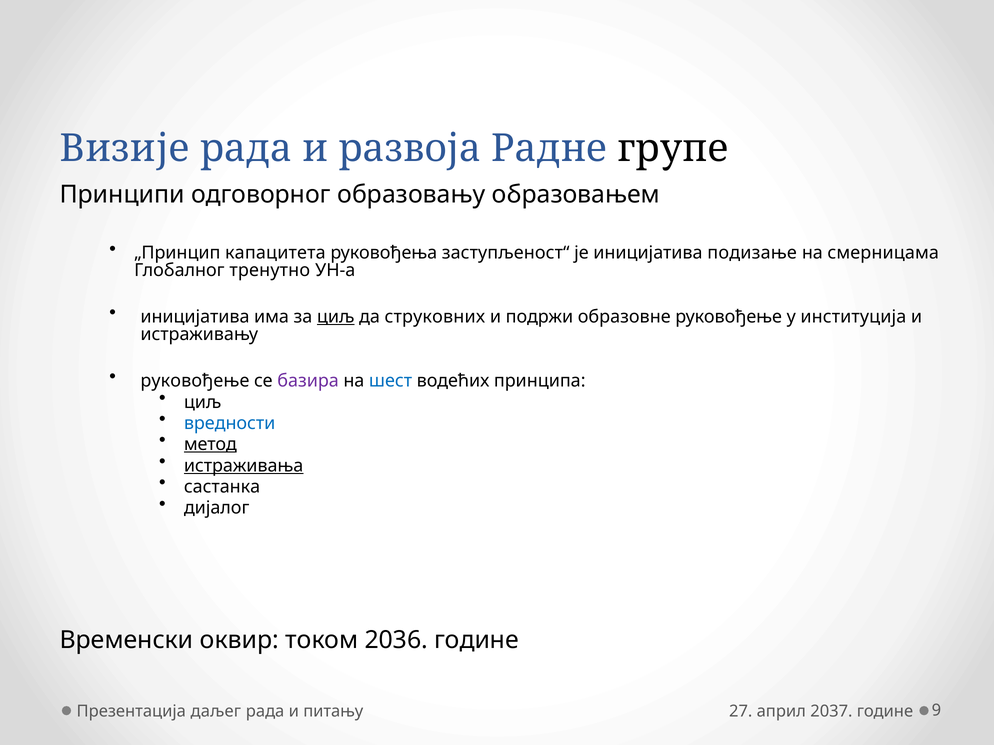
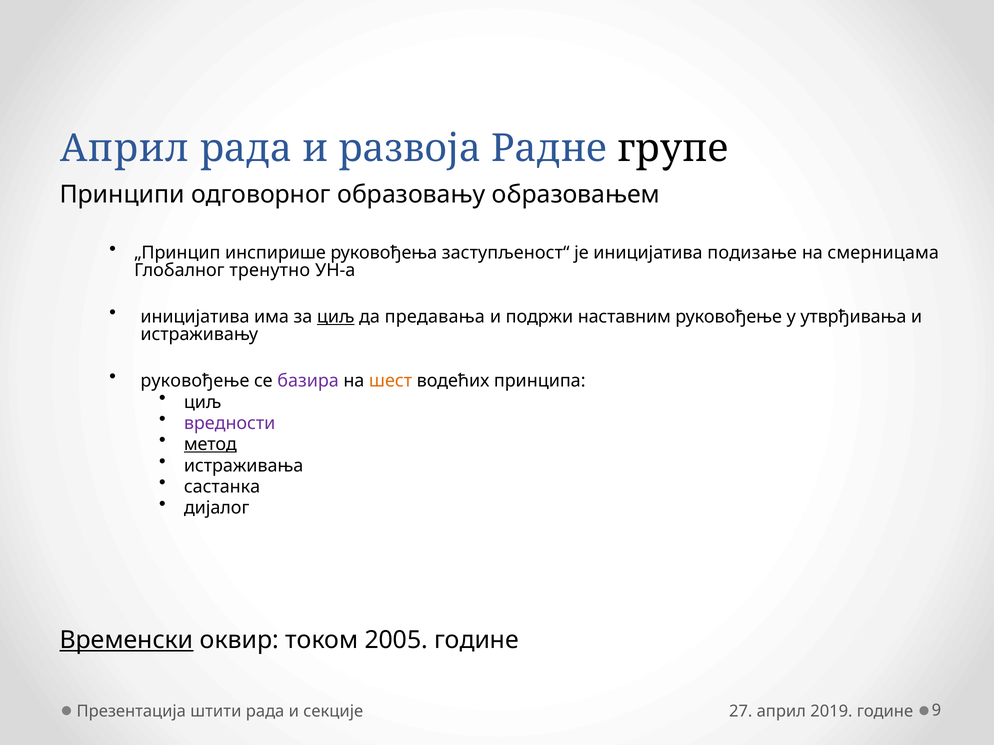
Визије: Визије -> Април (125, 148)
капацитета: капацитета -> инспирише (275, 253)
струковних: струковних -> предавања (435, 317)
образовне: образовне -> наставним (624, 317)
институција: институција -> утврђивања (853, 317)
шест colour: blue -> orange (391, 381)
вредности colour: blue -> purple (230, 424)
истраживања underline: present -> none (244, 466)
Временски underline: none -> present (126, 641)
2036: 2036 -> 2005 (396, 641)
даљег: даљег -> штити (216, 712)
питању: питању -> секције (333, 712)
2037: 2037 -> 2019 (831, 712)
